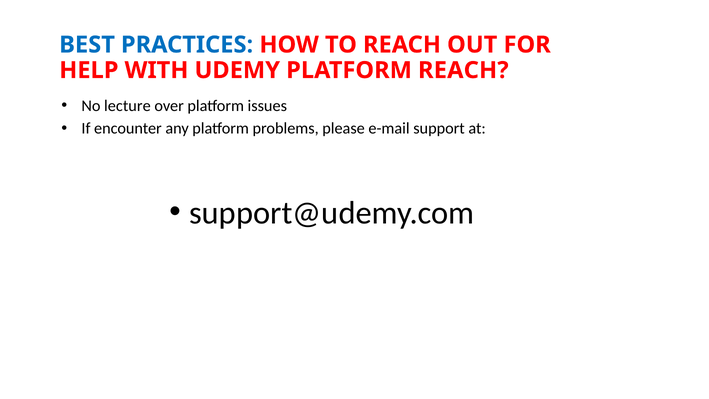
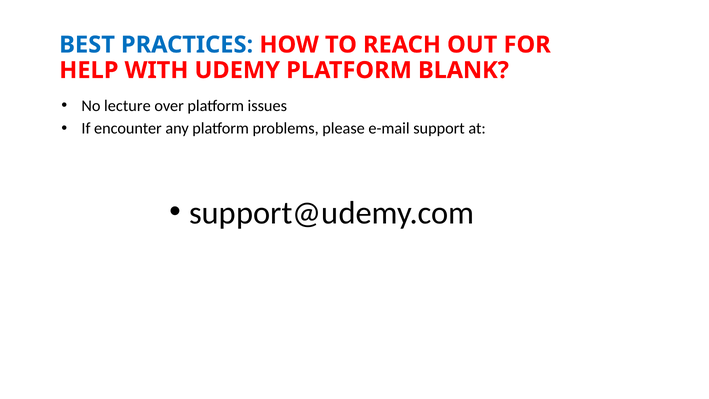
PLATFORM REACH: REACH -> BLANK (463, 70)
